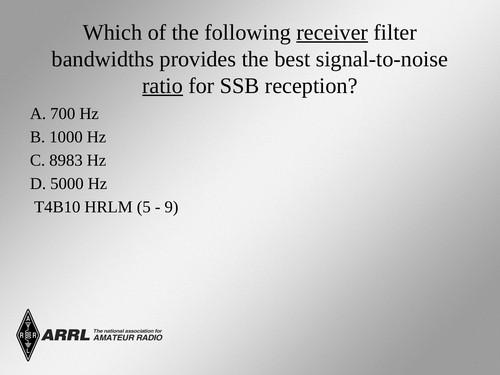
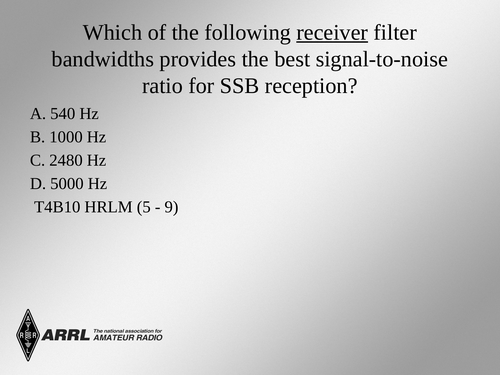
ratio underline: present -> none (163, 86)
700: 700 -> 540 (63, 114)
8983: 8983 -> 2480 (66, 160)
